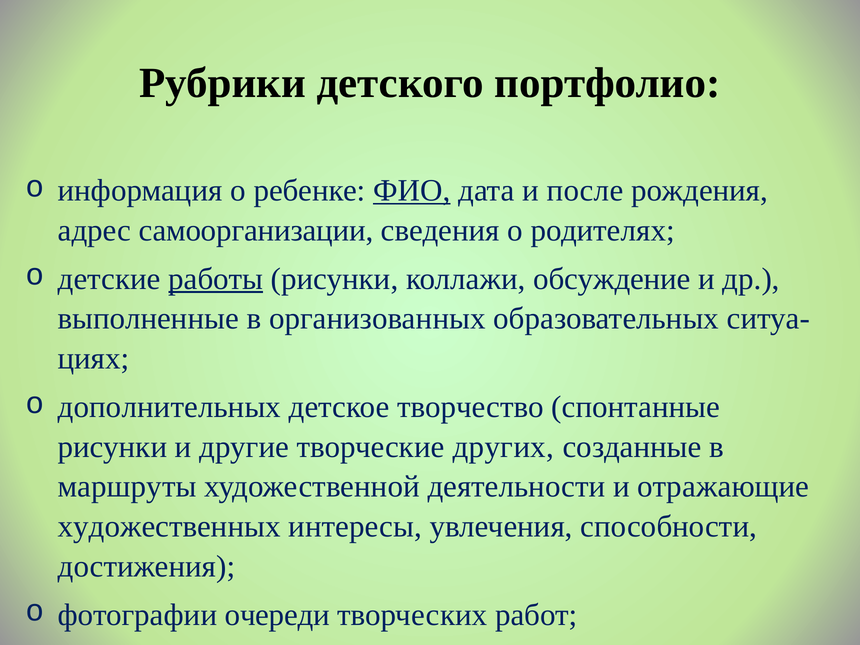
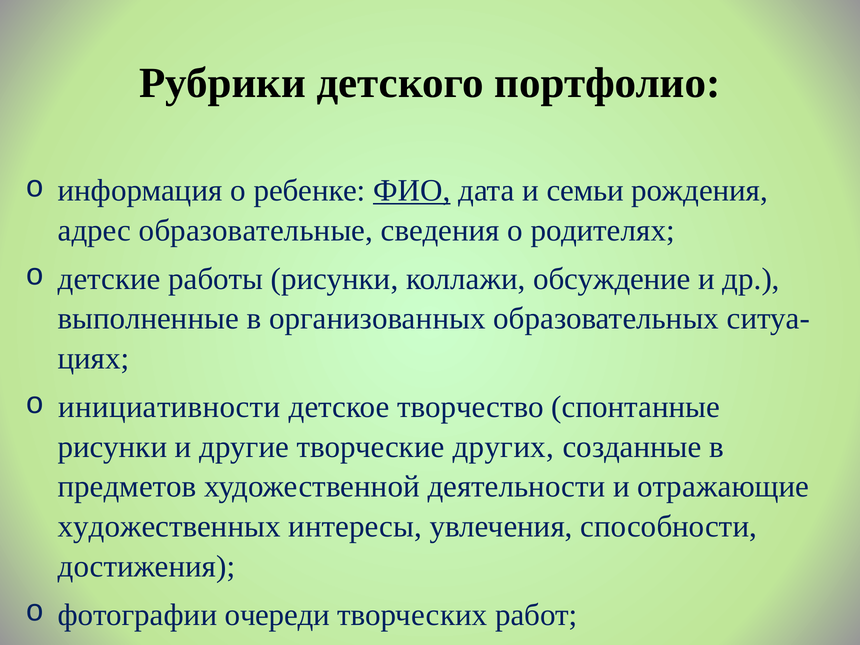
после: после -> семьи (585, 190)
самоорганизации: самоорганизации -> образовательные (256, 230)
работы underline: present -> none (216, 279)
дополнительных: дополнительных -> инициативности (169, 407)
маршруты: маршруты -> предметов (127, 487)
